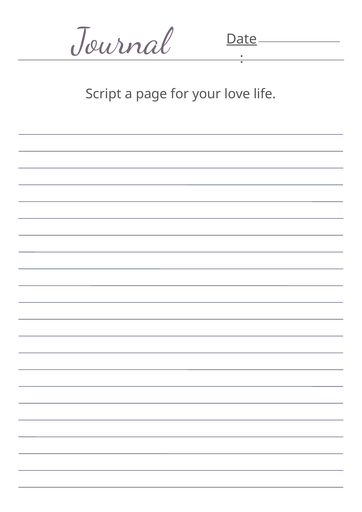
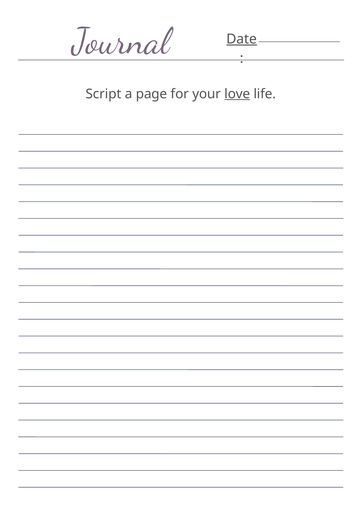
love underline: none -> present (237, 94)
